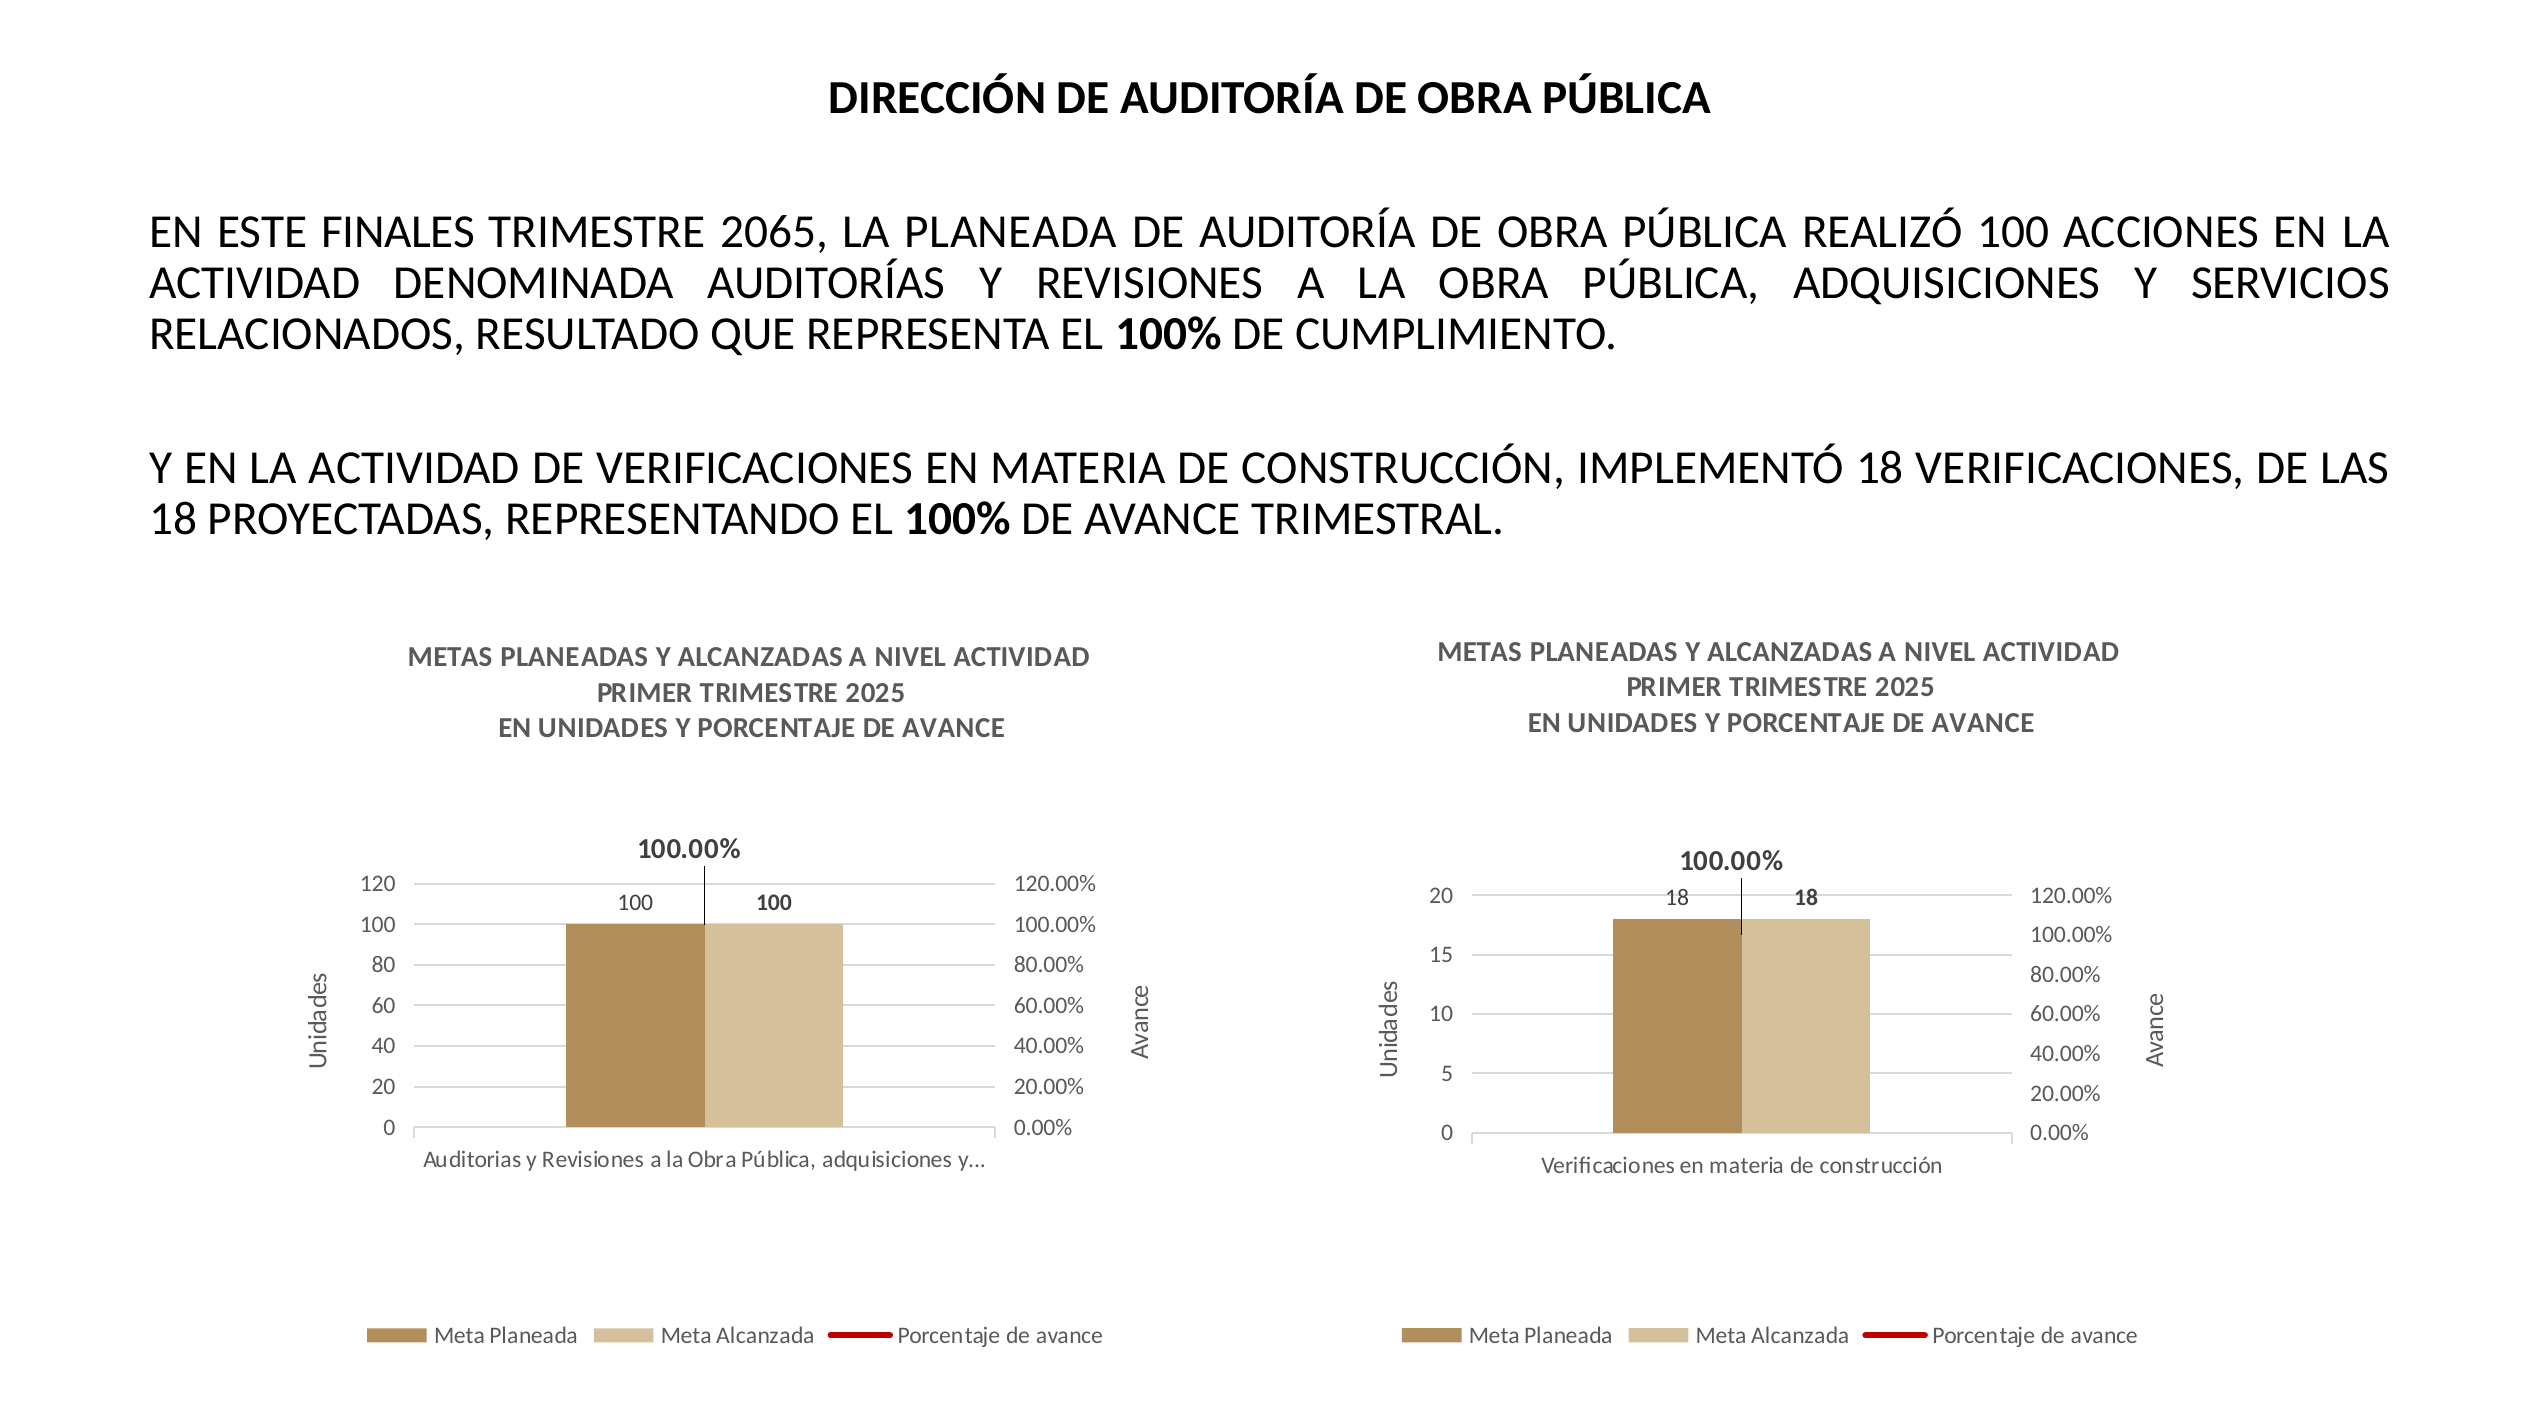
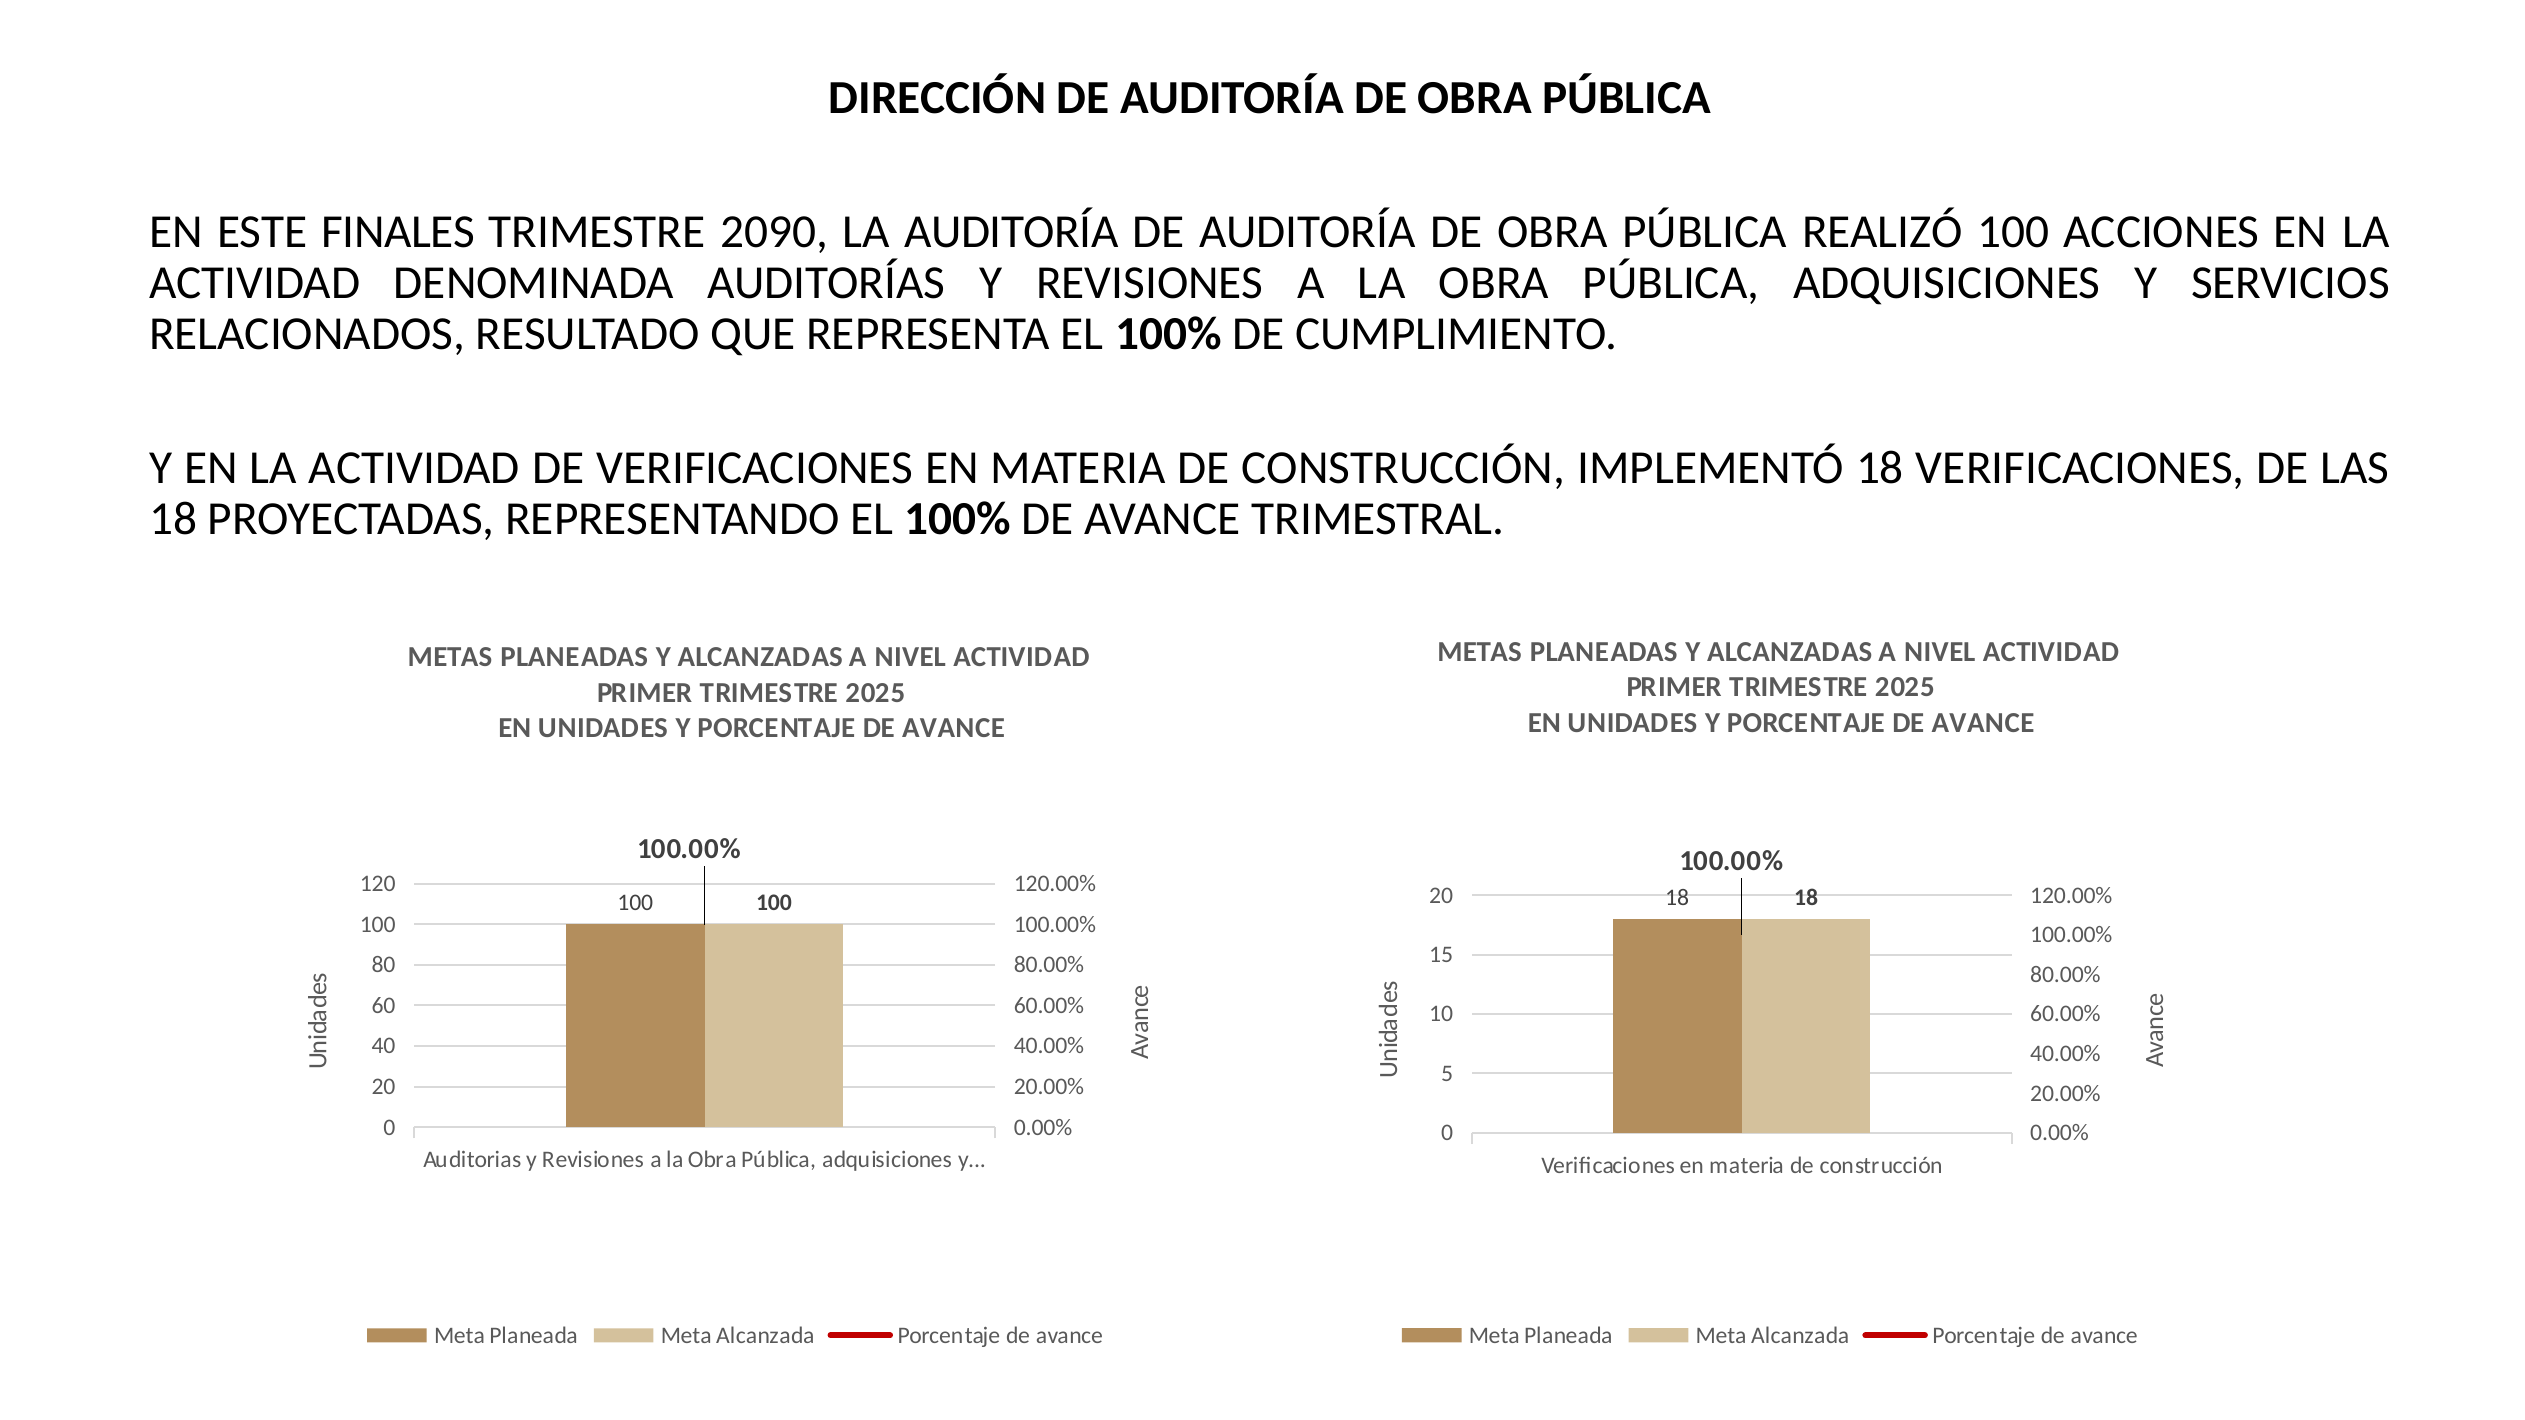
2065: 2065 -> 2090 (774, 232)
LA PLANEADA: PLANEADA -> AUDITORÍA (1012, 232)
